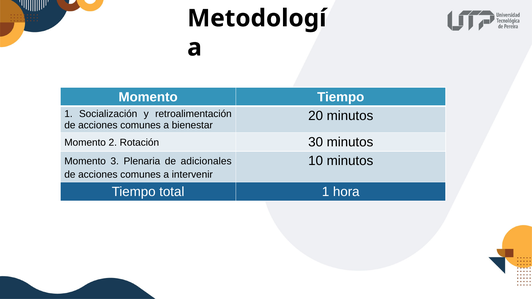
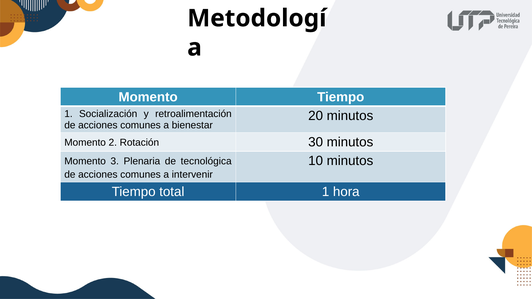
adicionales: adicionales -> tecnológica (206, 161)
